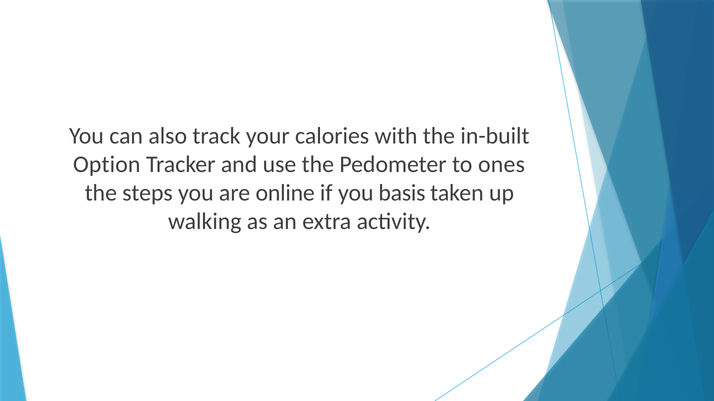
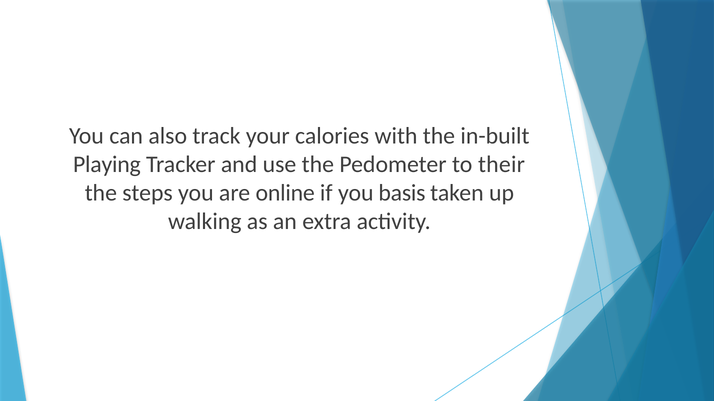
Option: Option -> Playing (107, 165)
ones: ones -> their (502, 165)
